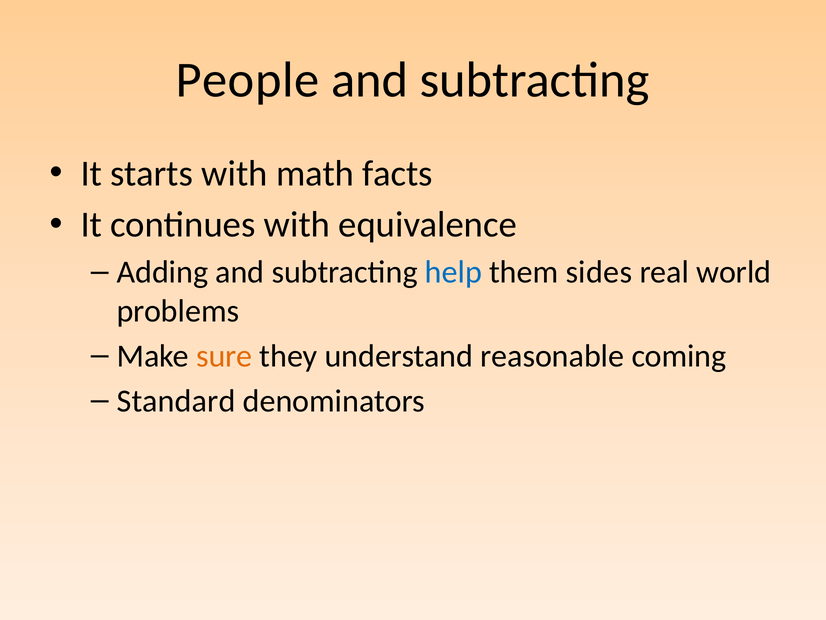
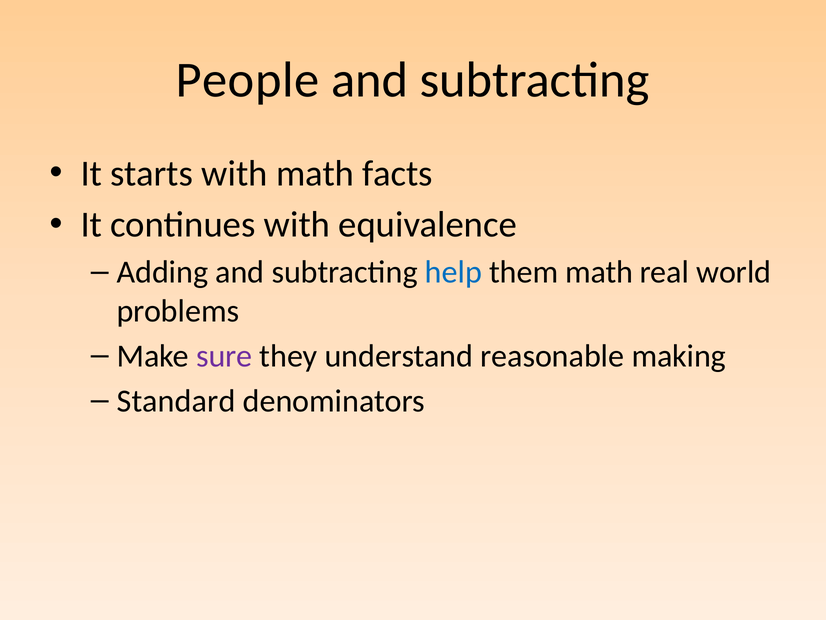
them sides: sides -> math (599, 272)
sure colour: orange -> purple (224, 356)
coming: coming -> making (679, 356)
